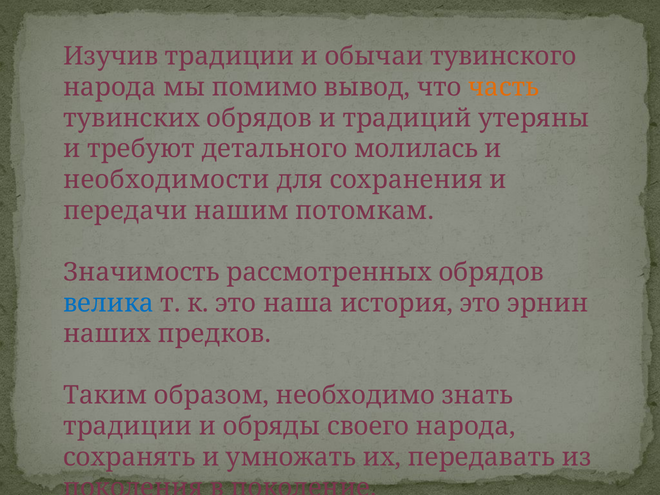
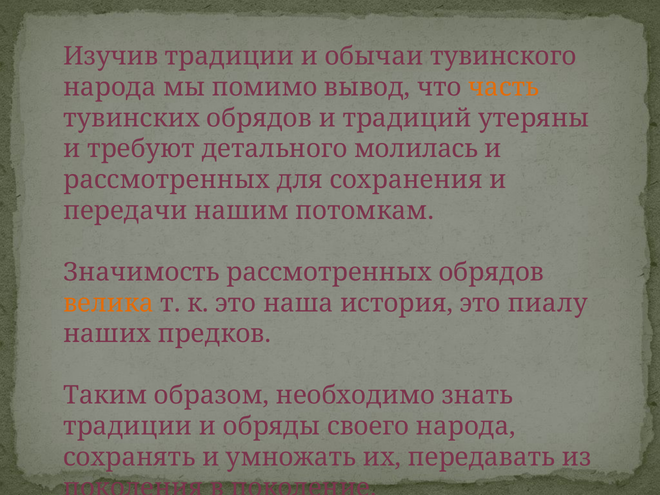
необходимости: необходимости -> рассмотренных (167, 180)
велика colour: blue -> orange (109, 303)
эрнин: эрнин -> пиалу (548, 303)
